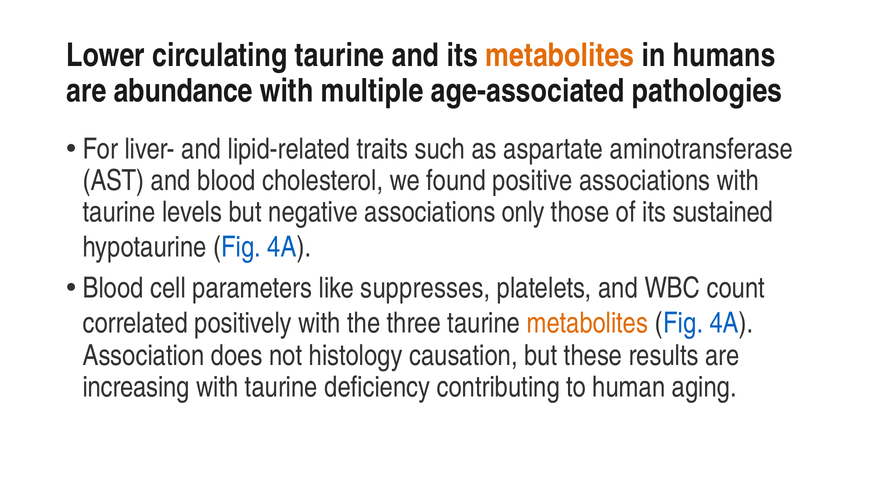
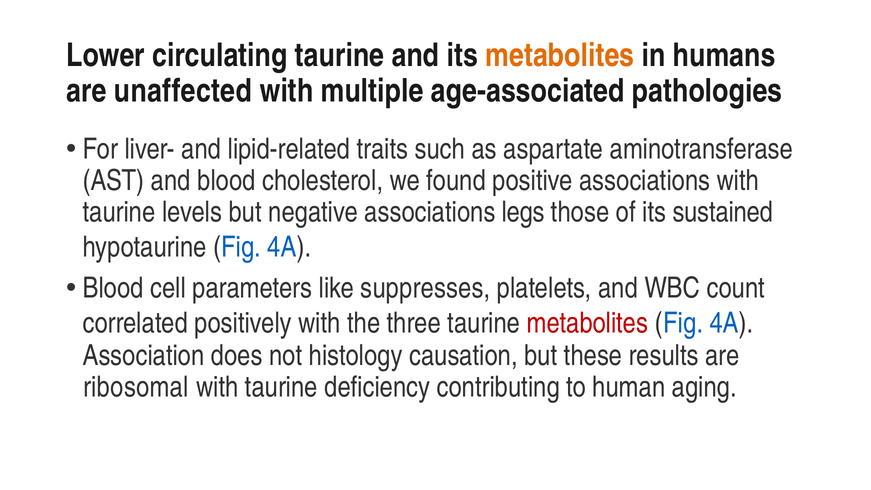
abundance: abundance -> unaffected (183, 91)
only: only -> legs (523, 212)
metabolites colour: orange -> red (587, 323)
increasing: increasing -> ribosomal (136, 387)
